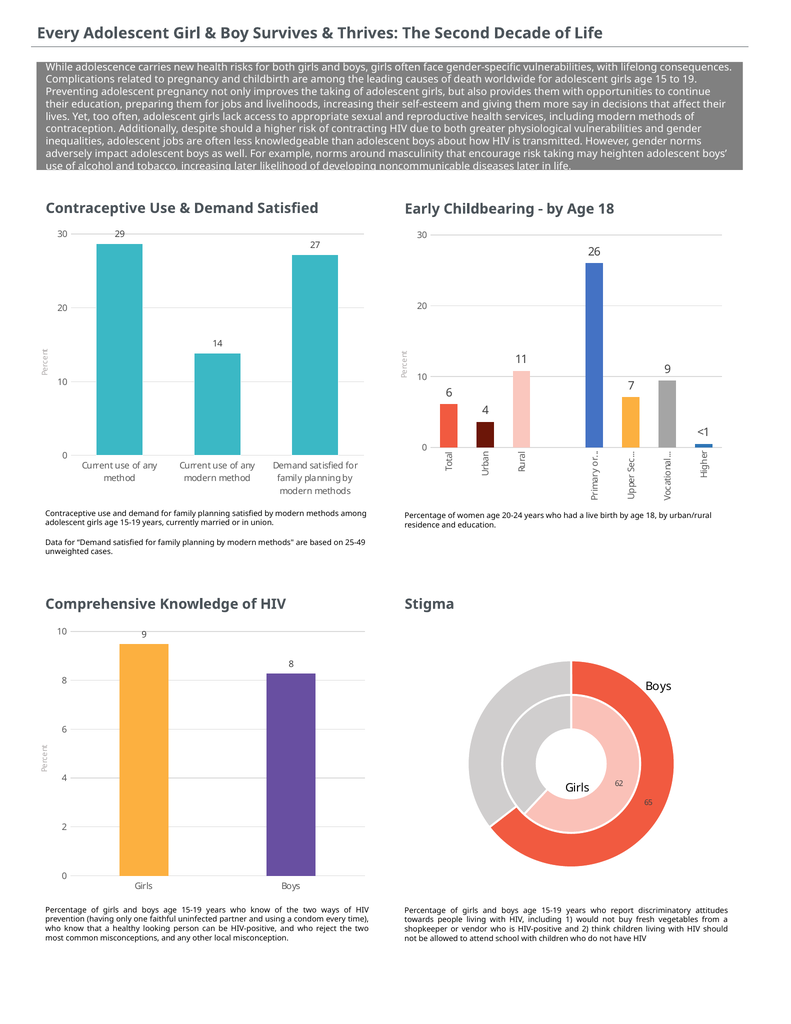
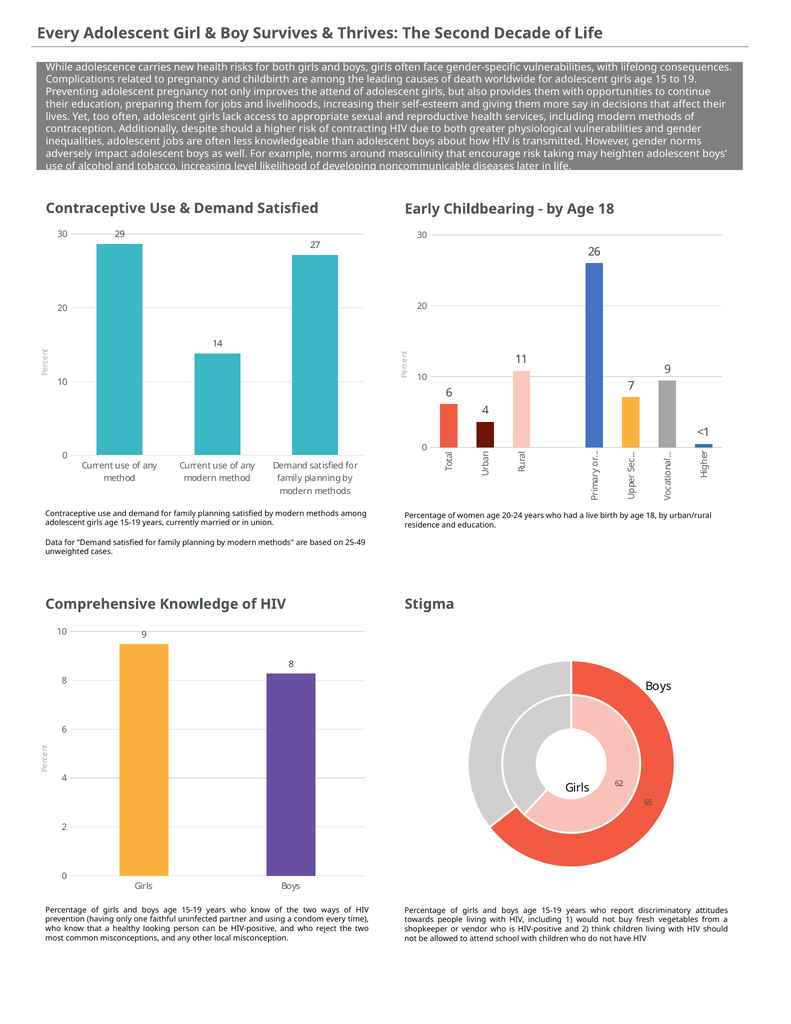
the taking: taking -> attend (335, 92)
increasing later: later -> level (245, 166)
